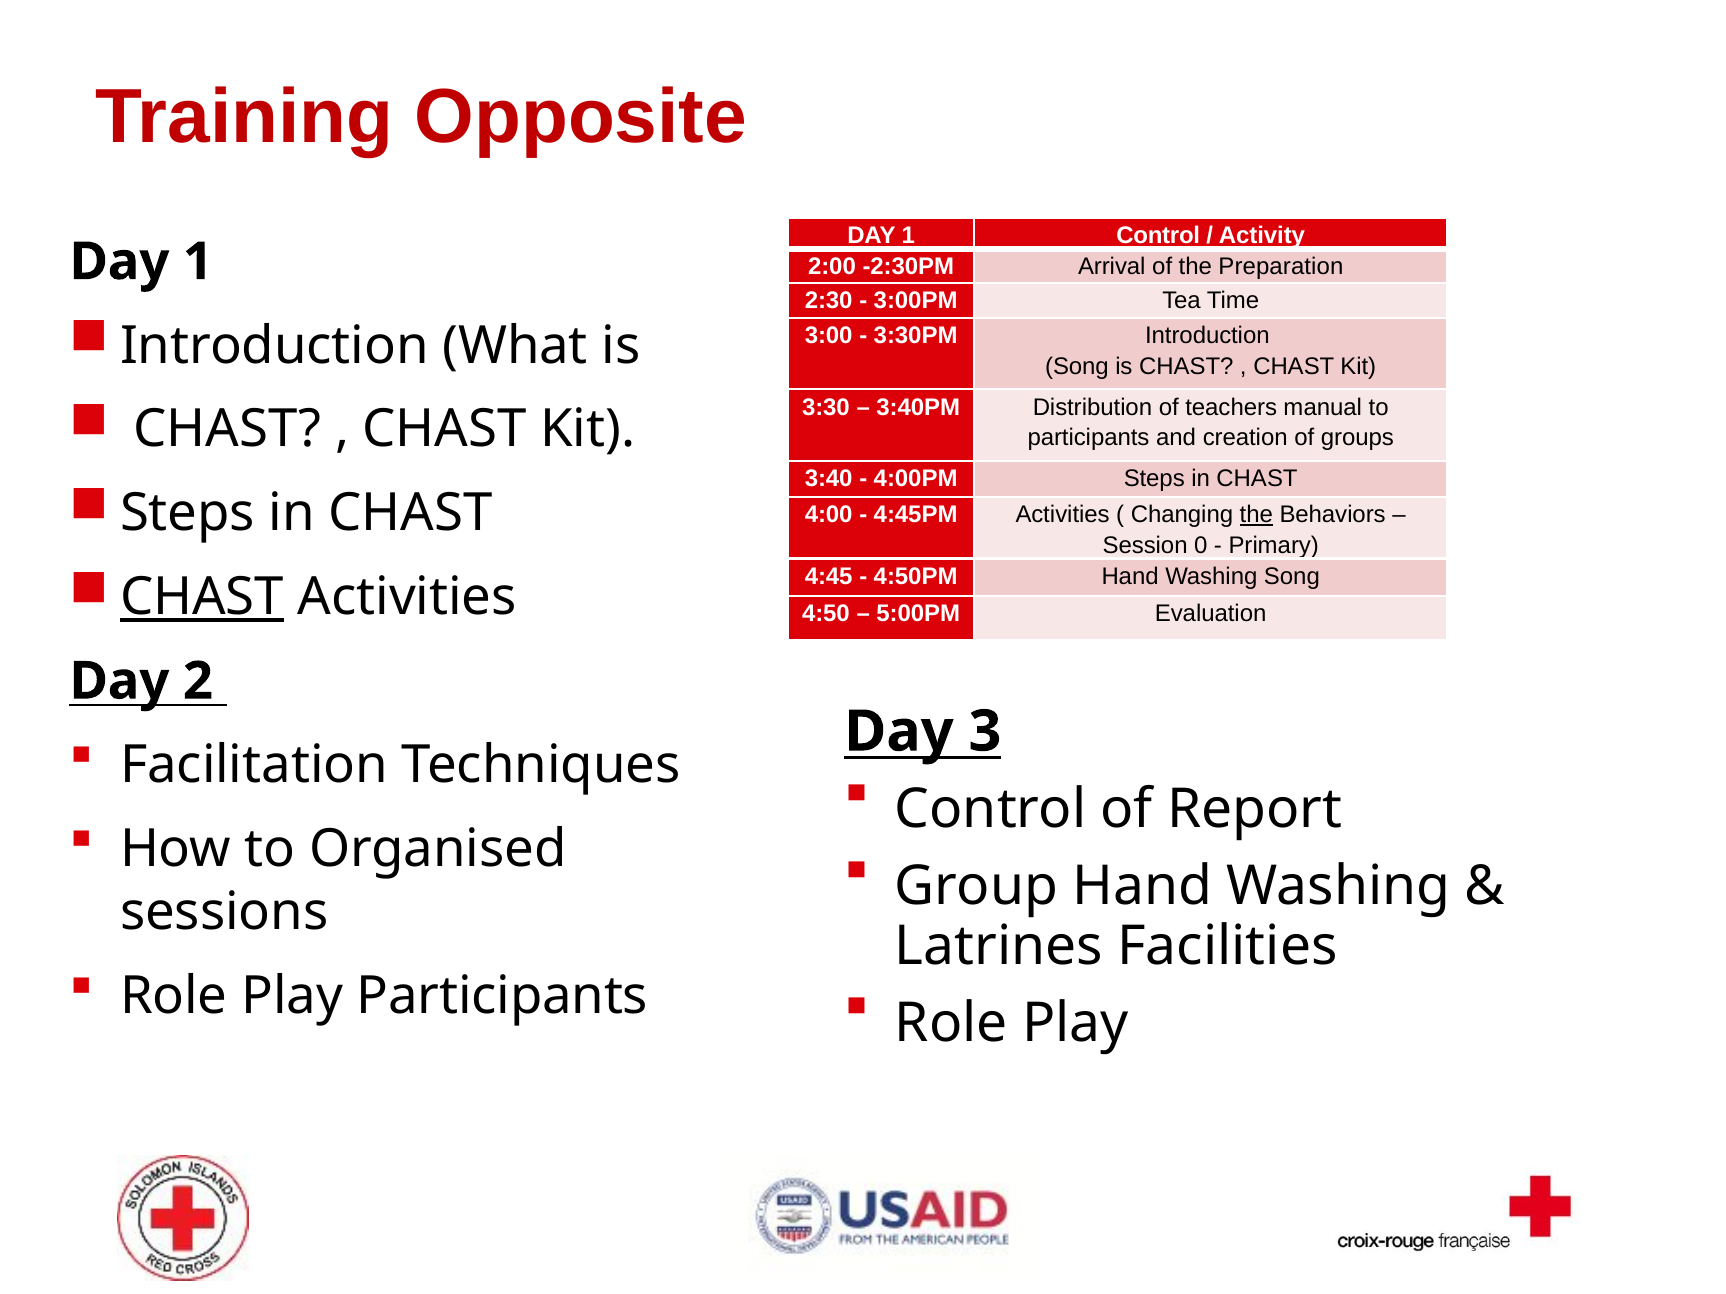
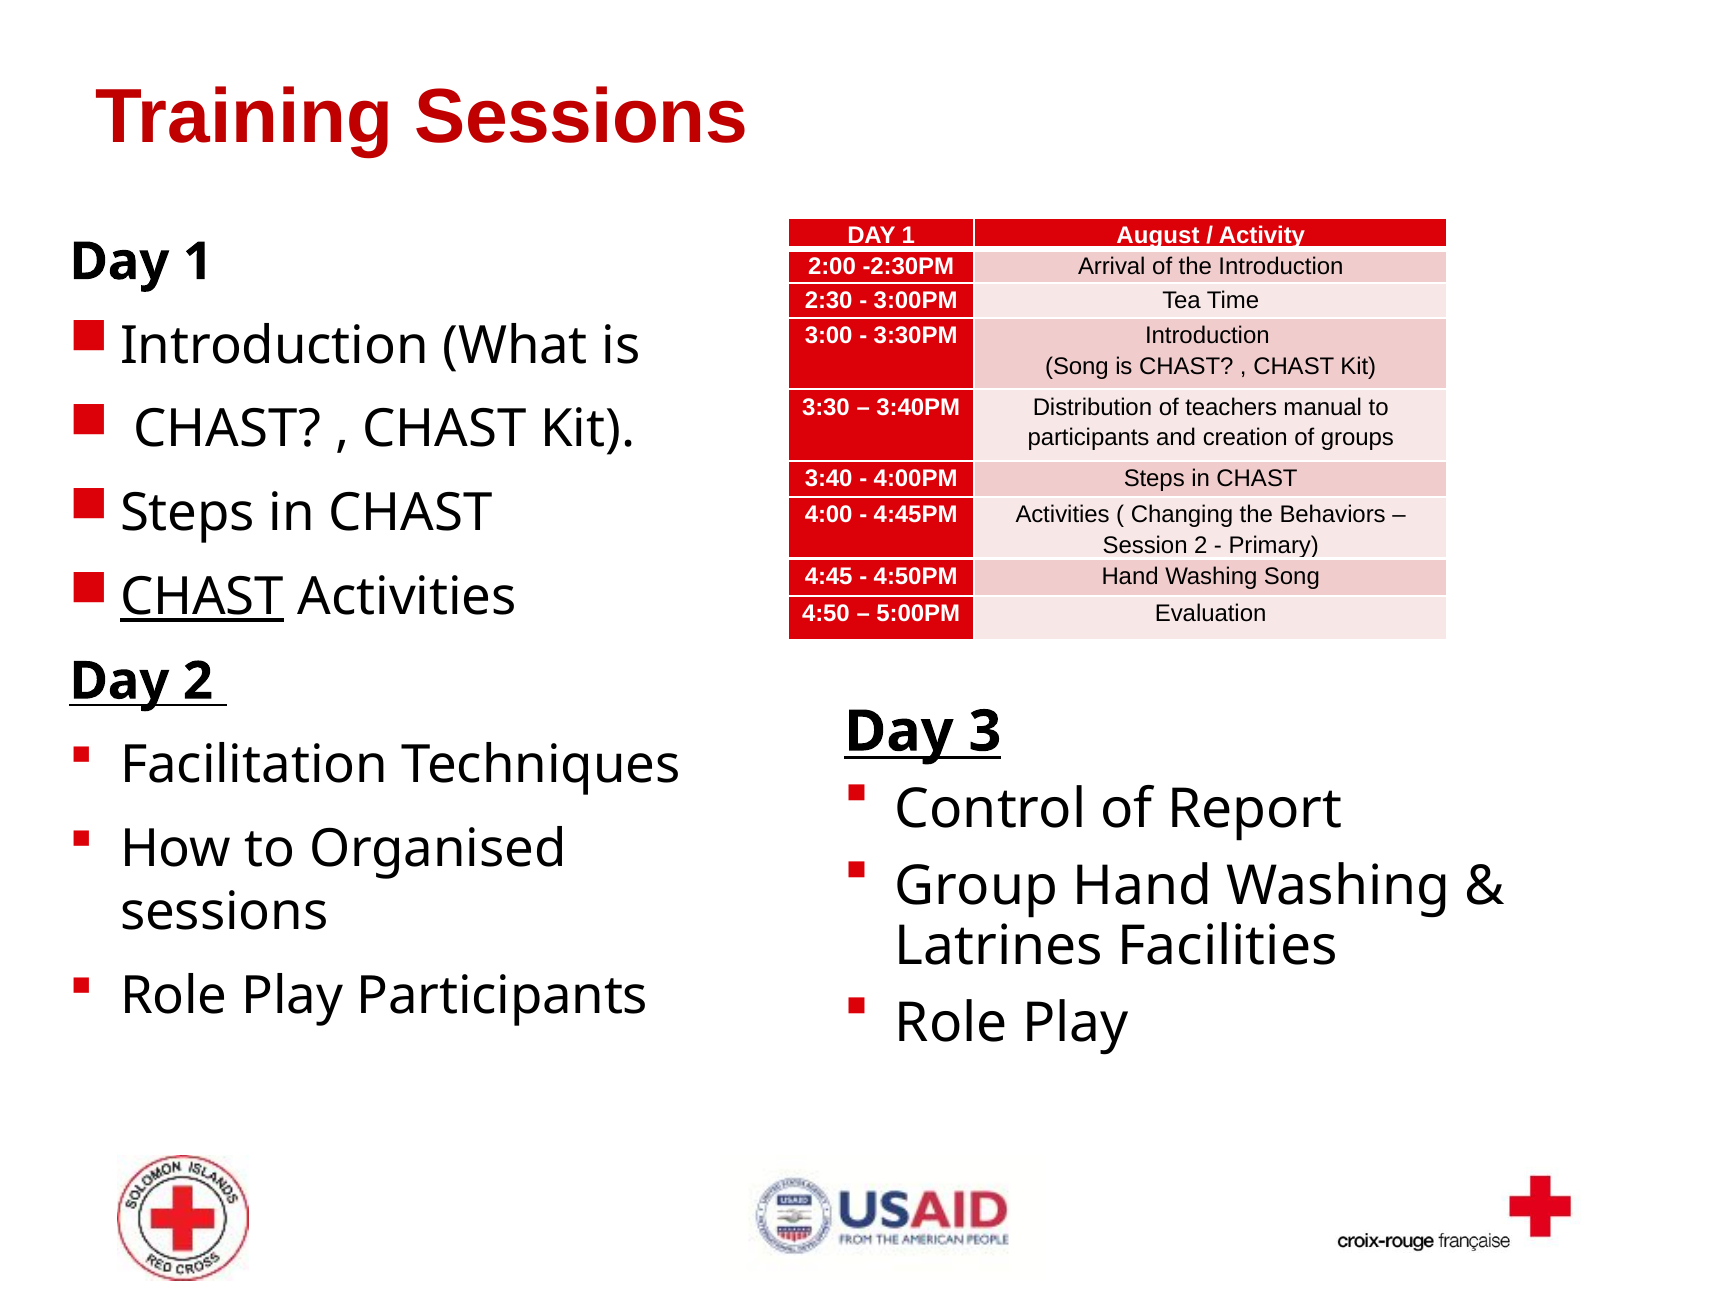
Training Opposite: Opposite -> Sessions (581, 117)
1 Control: Control -> August (1158, 236)
the Preparation: Preparation -> Introduction (1281, 266)
the underline: present -> none (1256, 515)
Session 0: 0 -> 2 (1201, 546)
